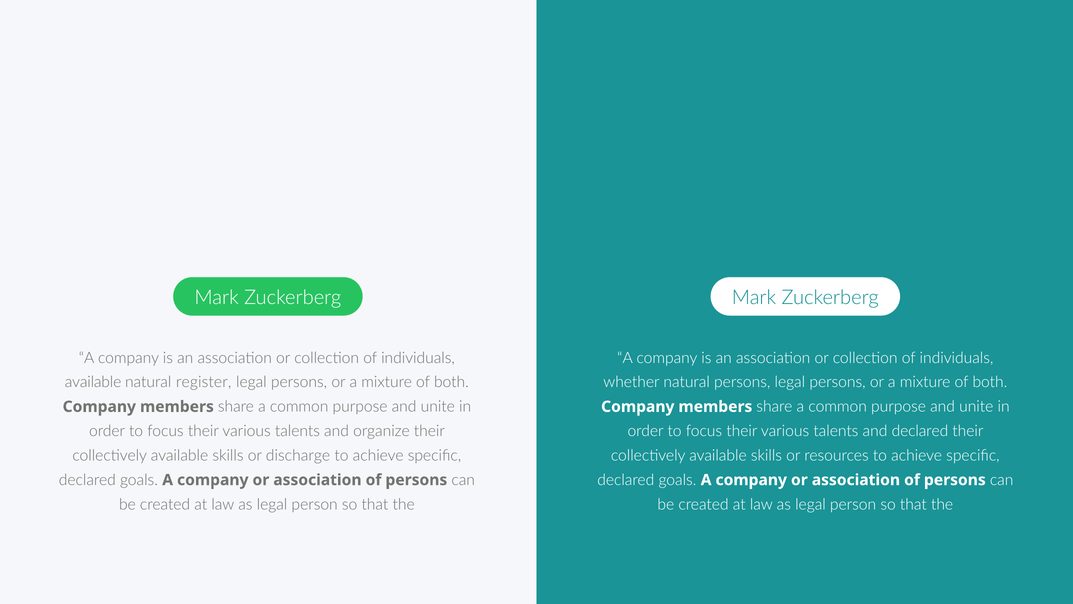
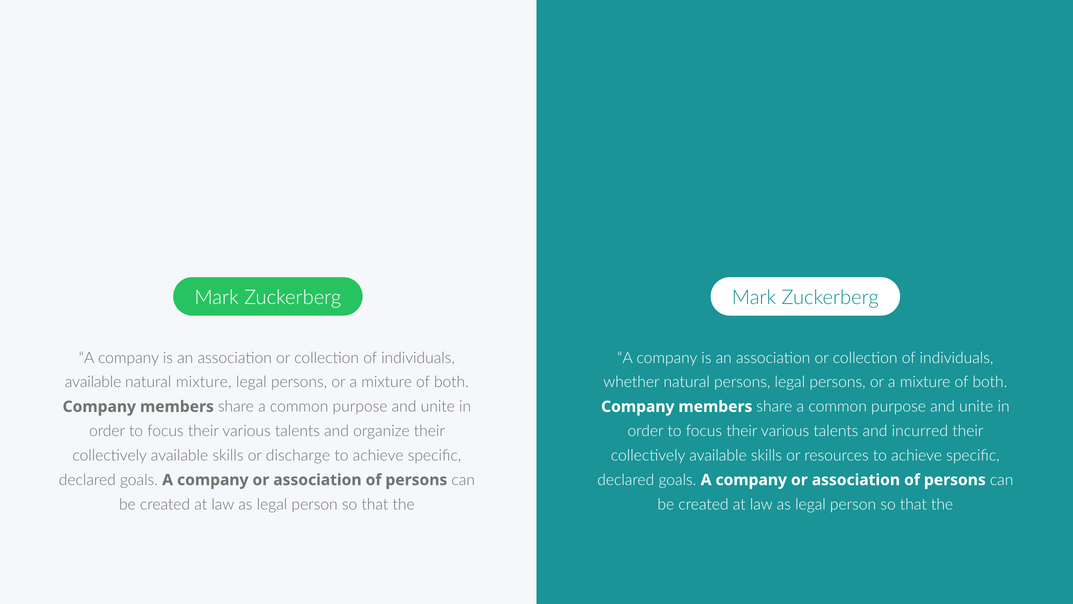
natural register: register -> mixture (204, 382)
and declared: declared -> incurred (920, 431)
